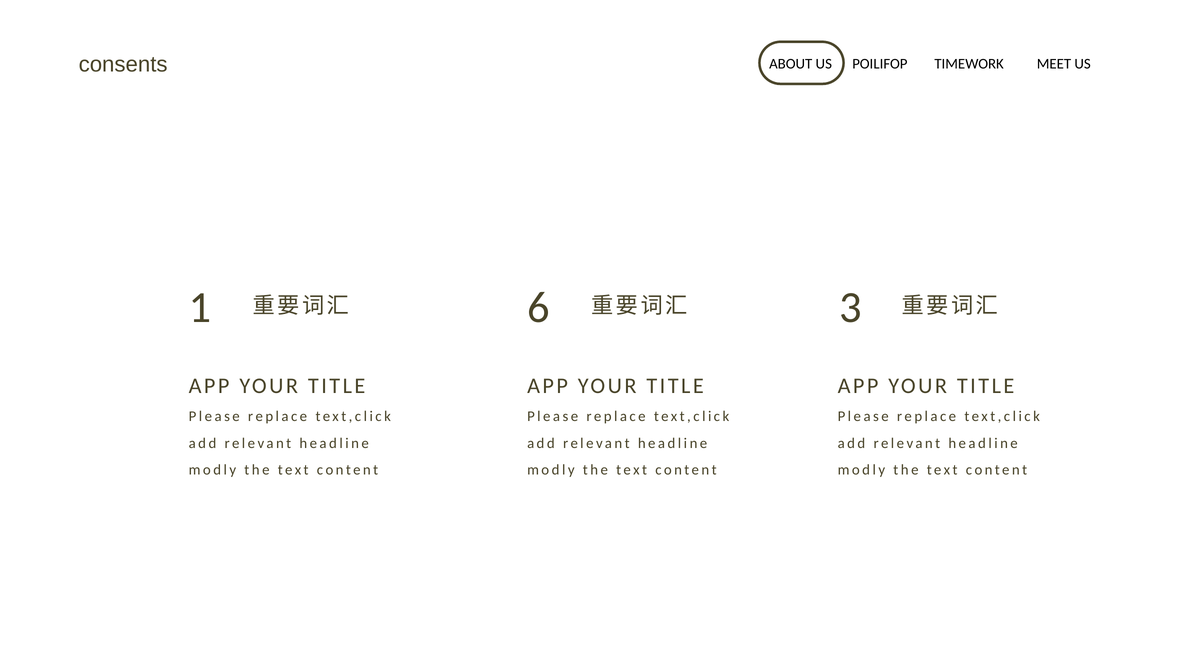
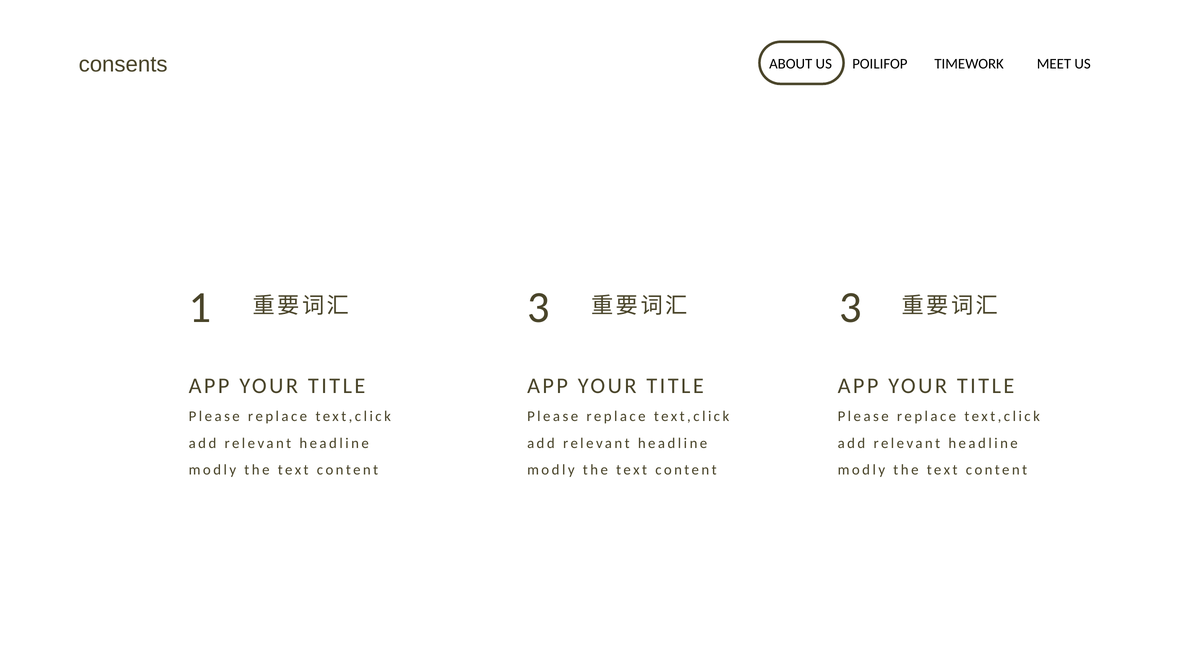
1 6: 6 -> 3 (538, 307)
